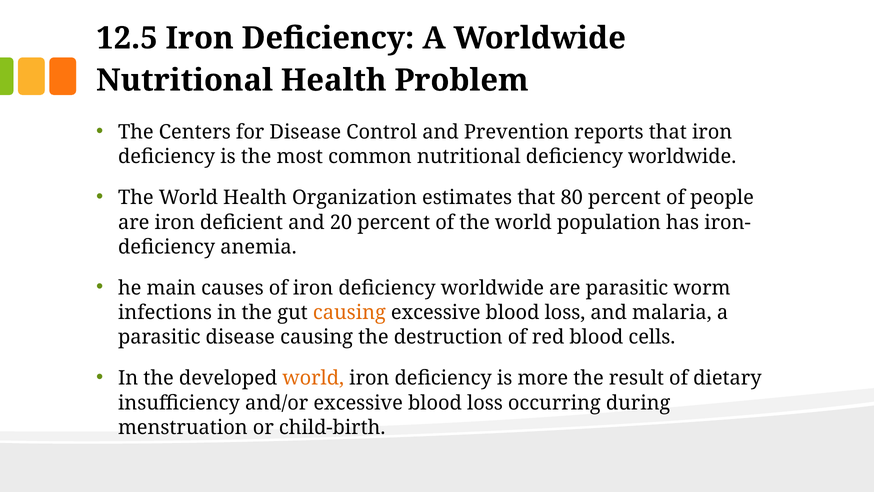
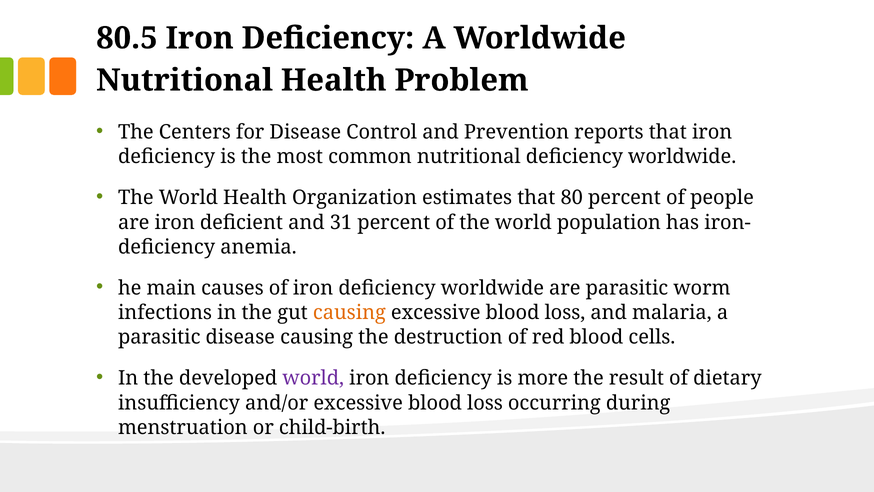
12.5: 12.5 -> 80.5 (127, 38)
20: 20 -> 31 (341, 222)
world colour: orange -> purple (313, 378)
